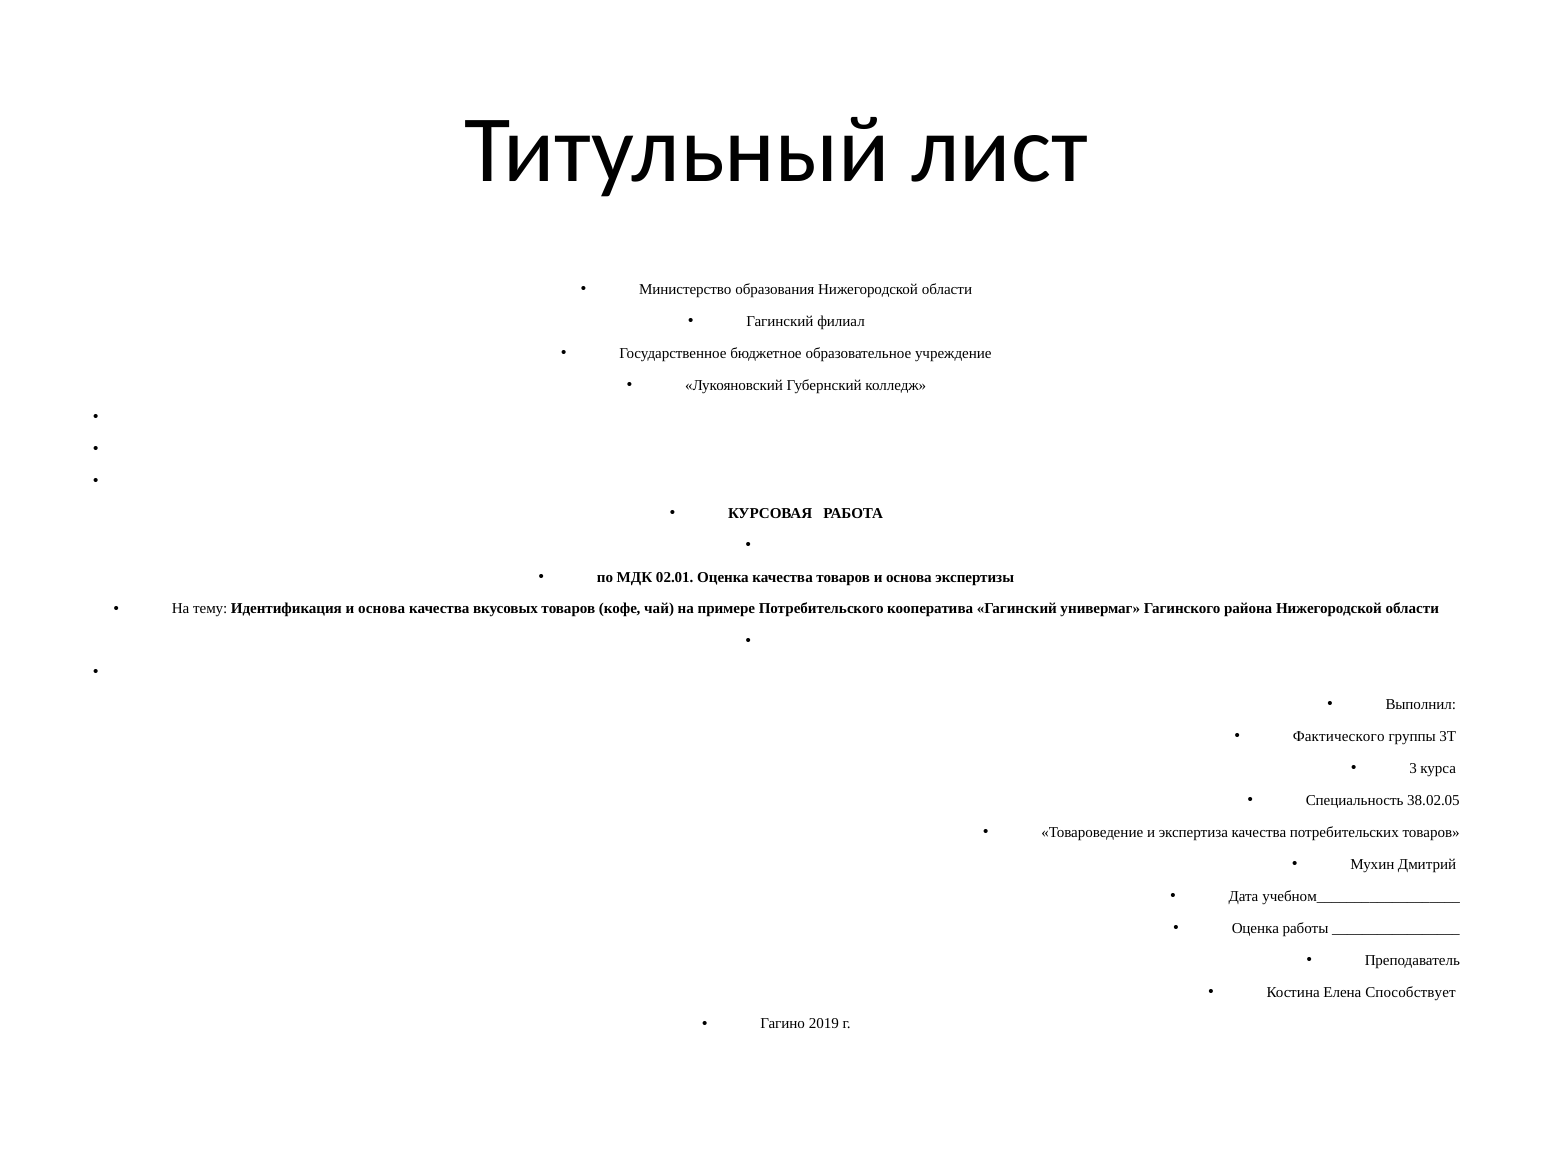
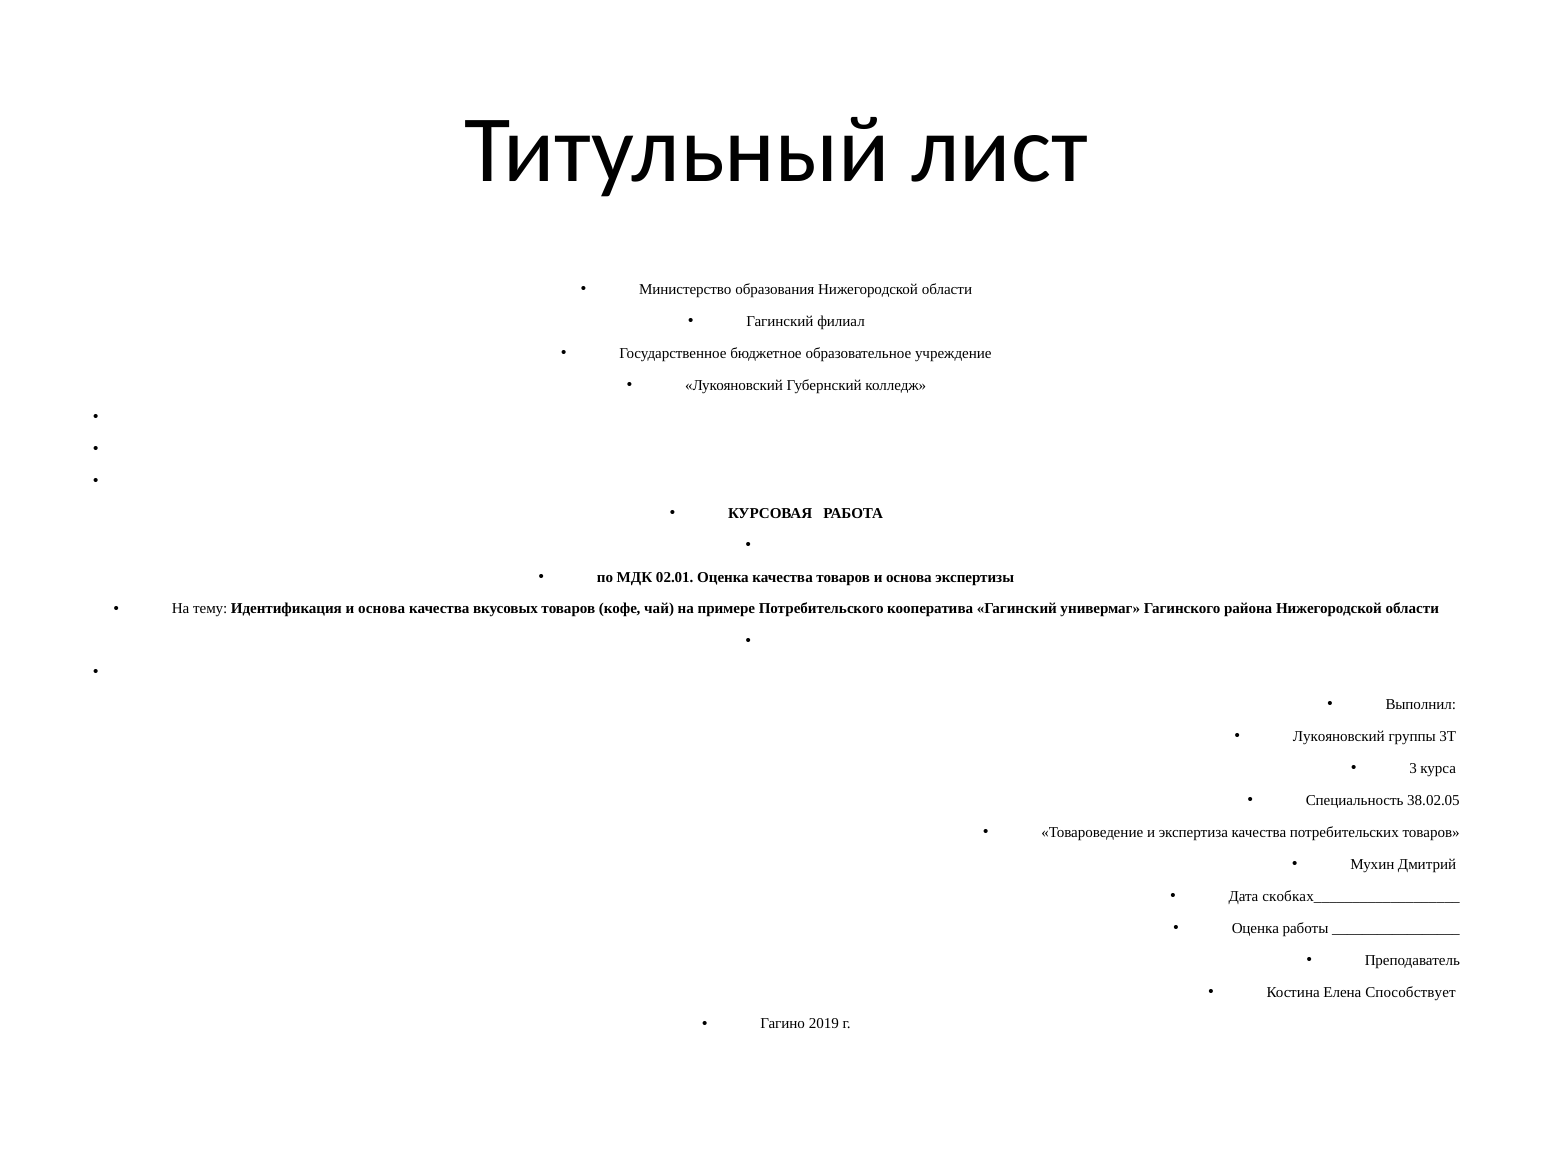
Фактического: Фактического -> Лукояновский (1339, 736)
учебном___________________: учебном___________________ -> скобках___________________ (1361, 896)
